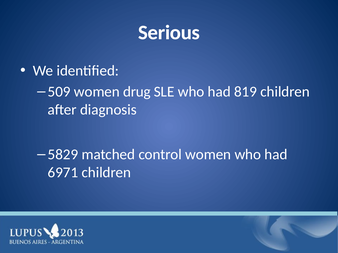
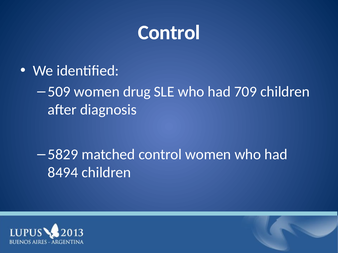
Serious: Serious -> Control (169, 33)
819: 819 -> 709 (246, 92)
6971: 6971 -> 8494 (63, 173)
